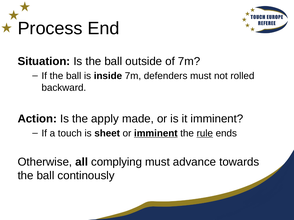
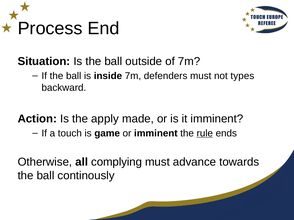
rolled: rolled -> types (242, 76)
sheet: sheet -> game (107, 133)
imminent underline: present -> none (156, 133)
